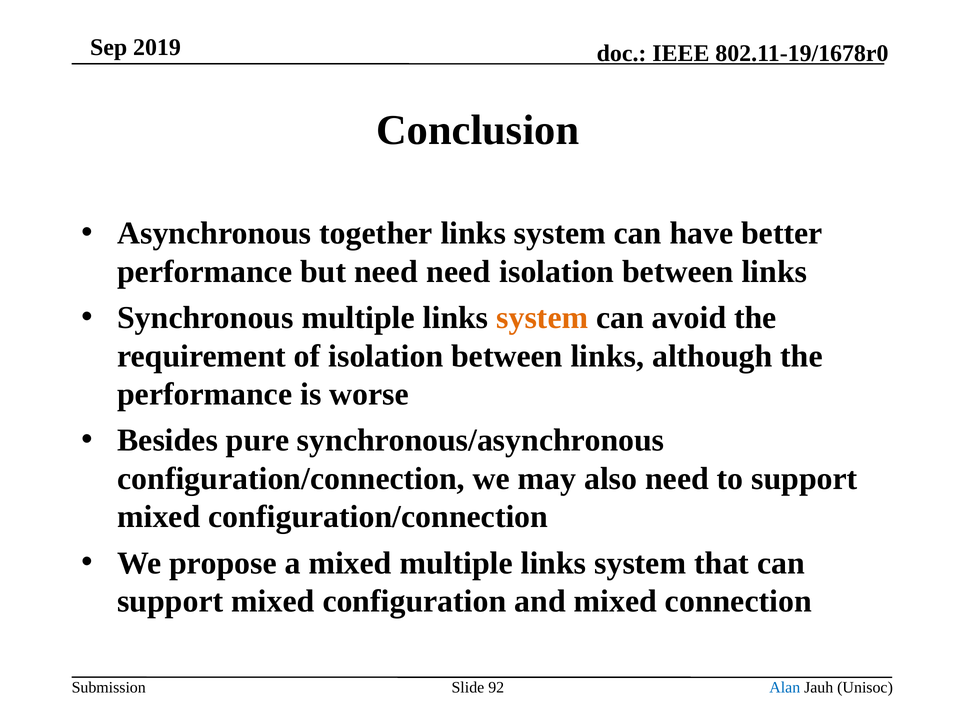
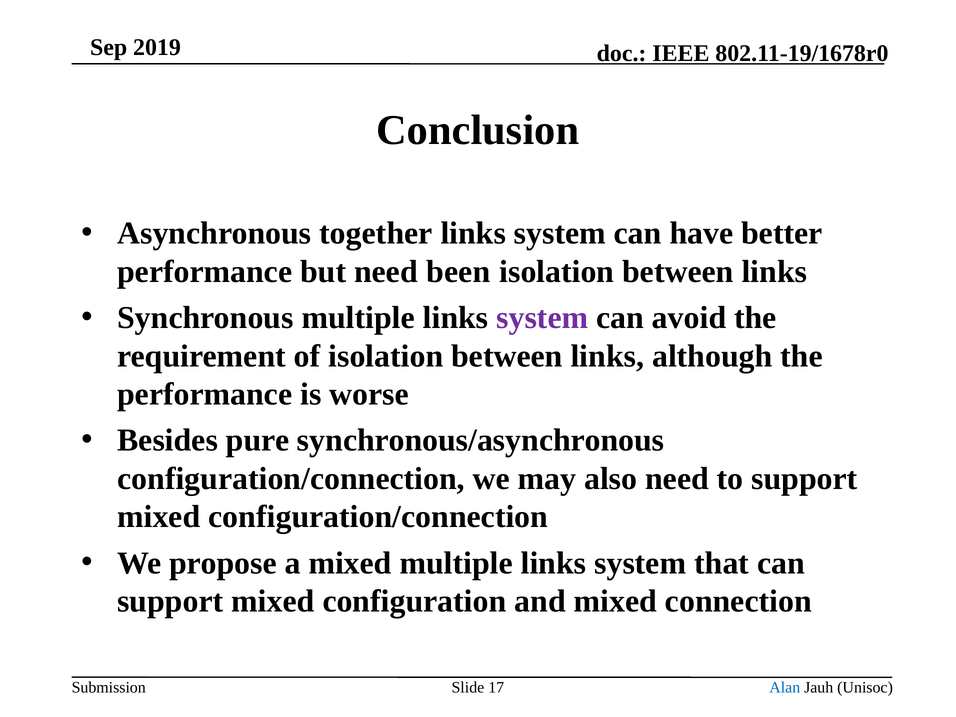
need need: need -> been (458, 272)
system colour: orange -> purple (542, 318)
92: 92 -> 17 (496, 688)
